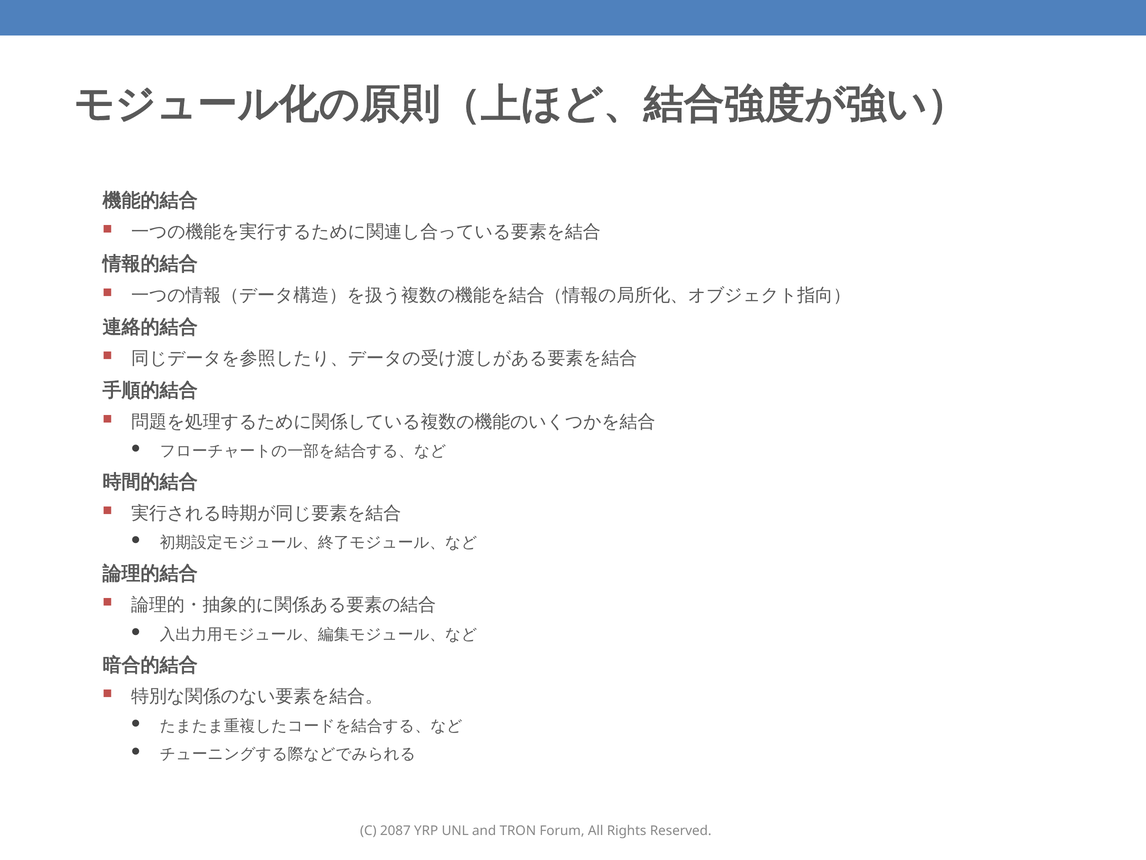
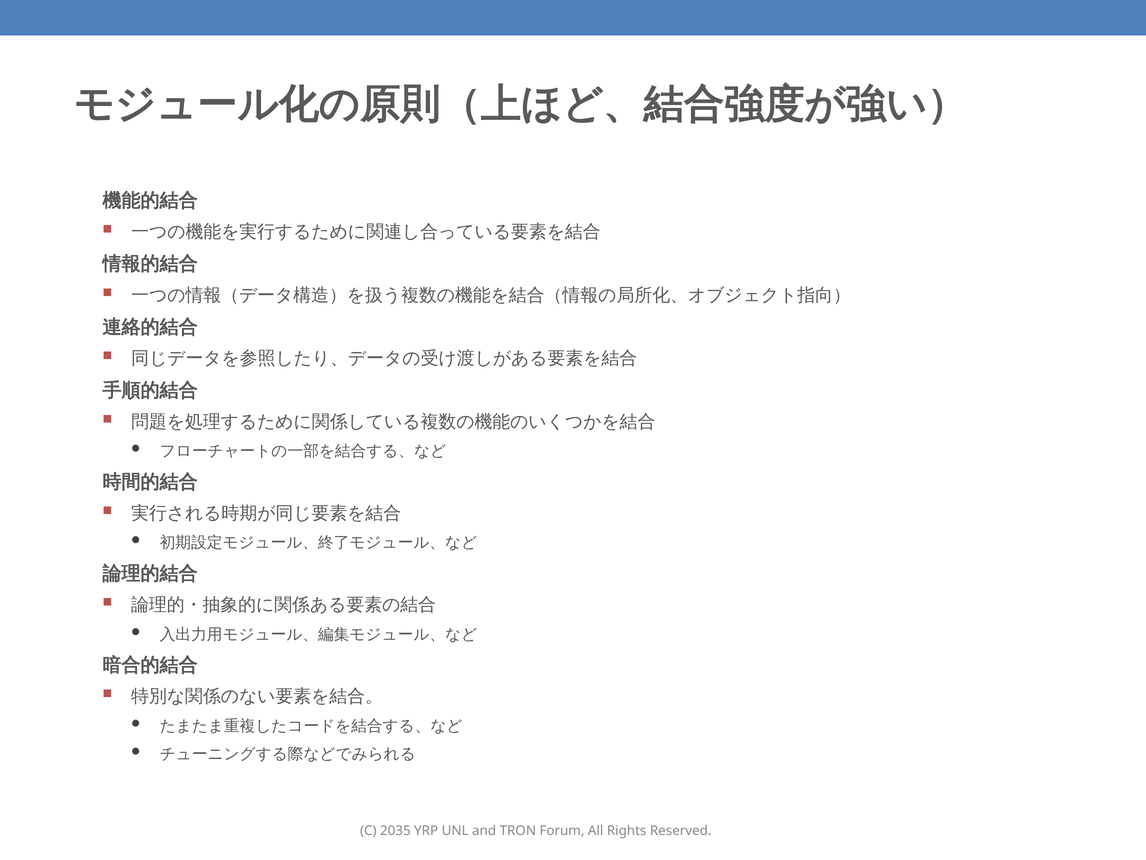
2087: 2087 -> 2035 (395, 831)
